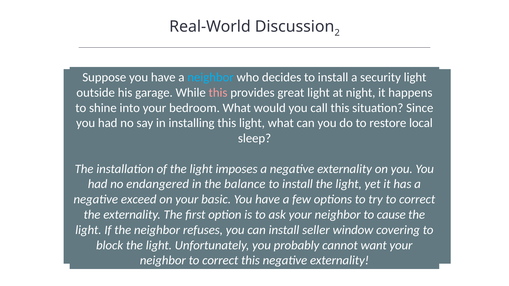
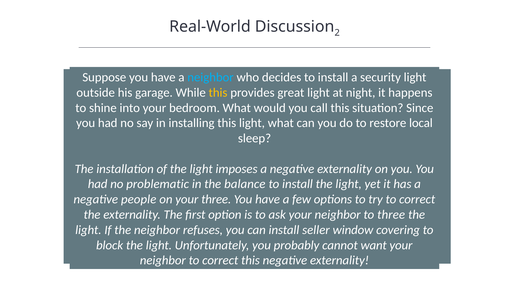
this colour: pink -> yellow (218, 93)
endangered: endangered -> problematic (158, 184)
exceed: exceed -> people (139, 200)
your basic: basic -> three (216, 200)
to cause: cause -> three (391, 215)
